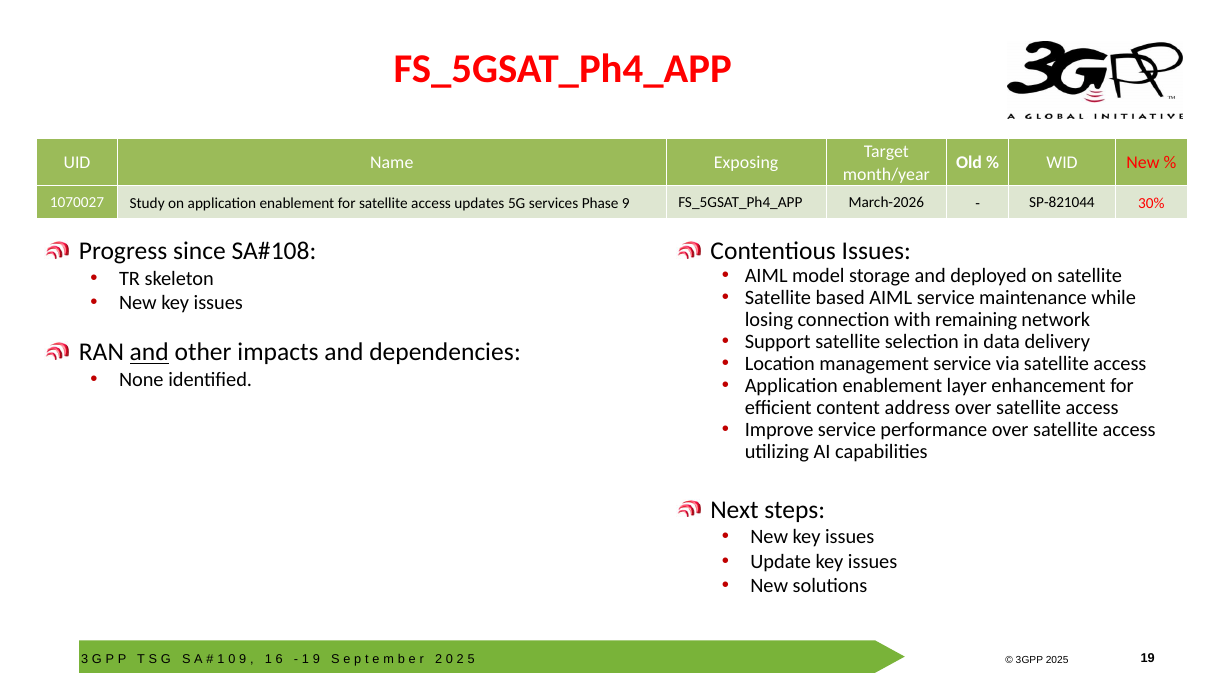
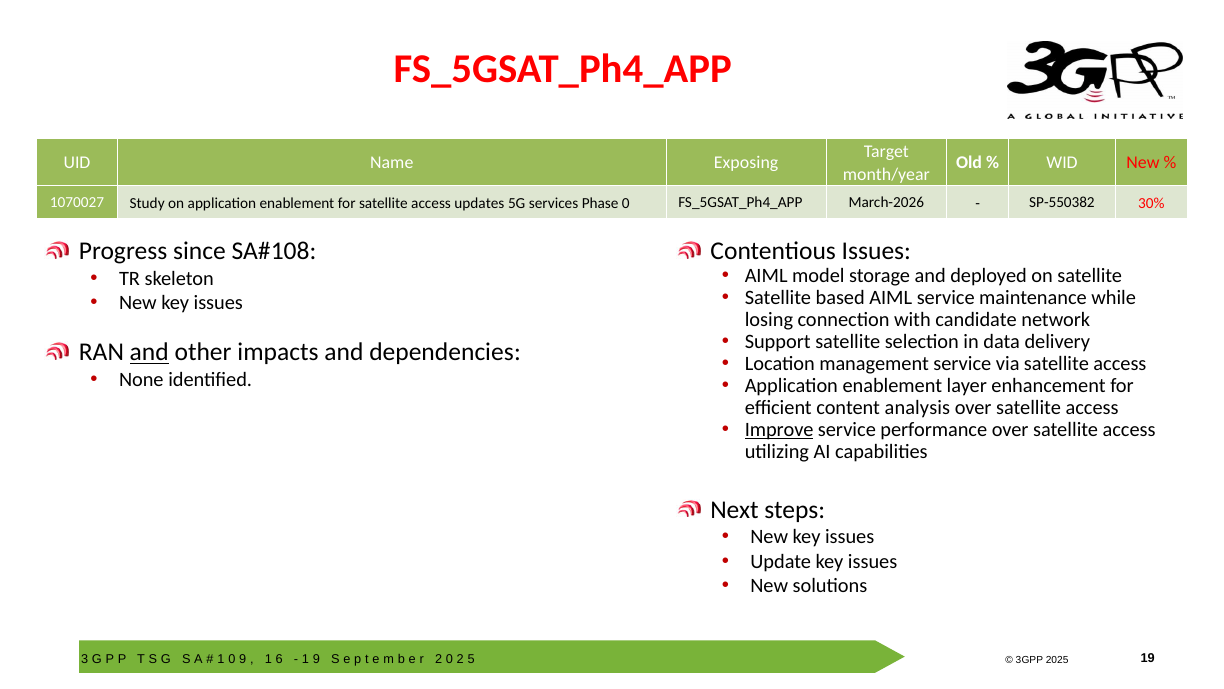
Phase 9: 9 -> 0 (626, 204)
SP-821044: SP-821044 -> SP-550382 (1062, 202)
remaining: remaining -> candidate (976, 320)
address: address -> analysis (917, 408)
Improve underline: none -> present (779, 430)
